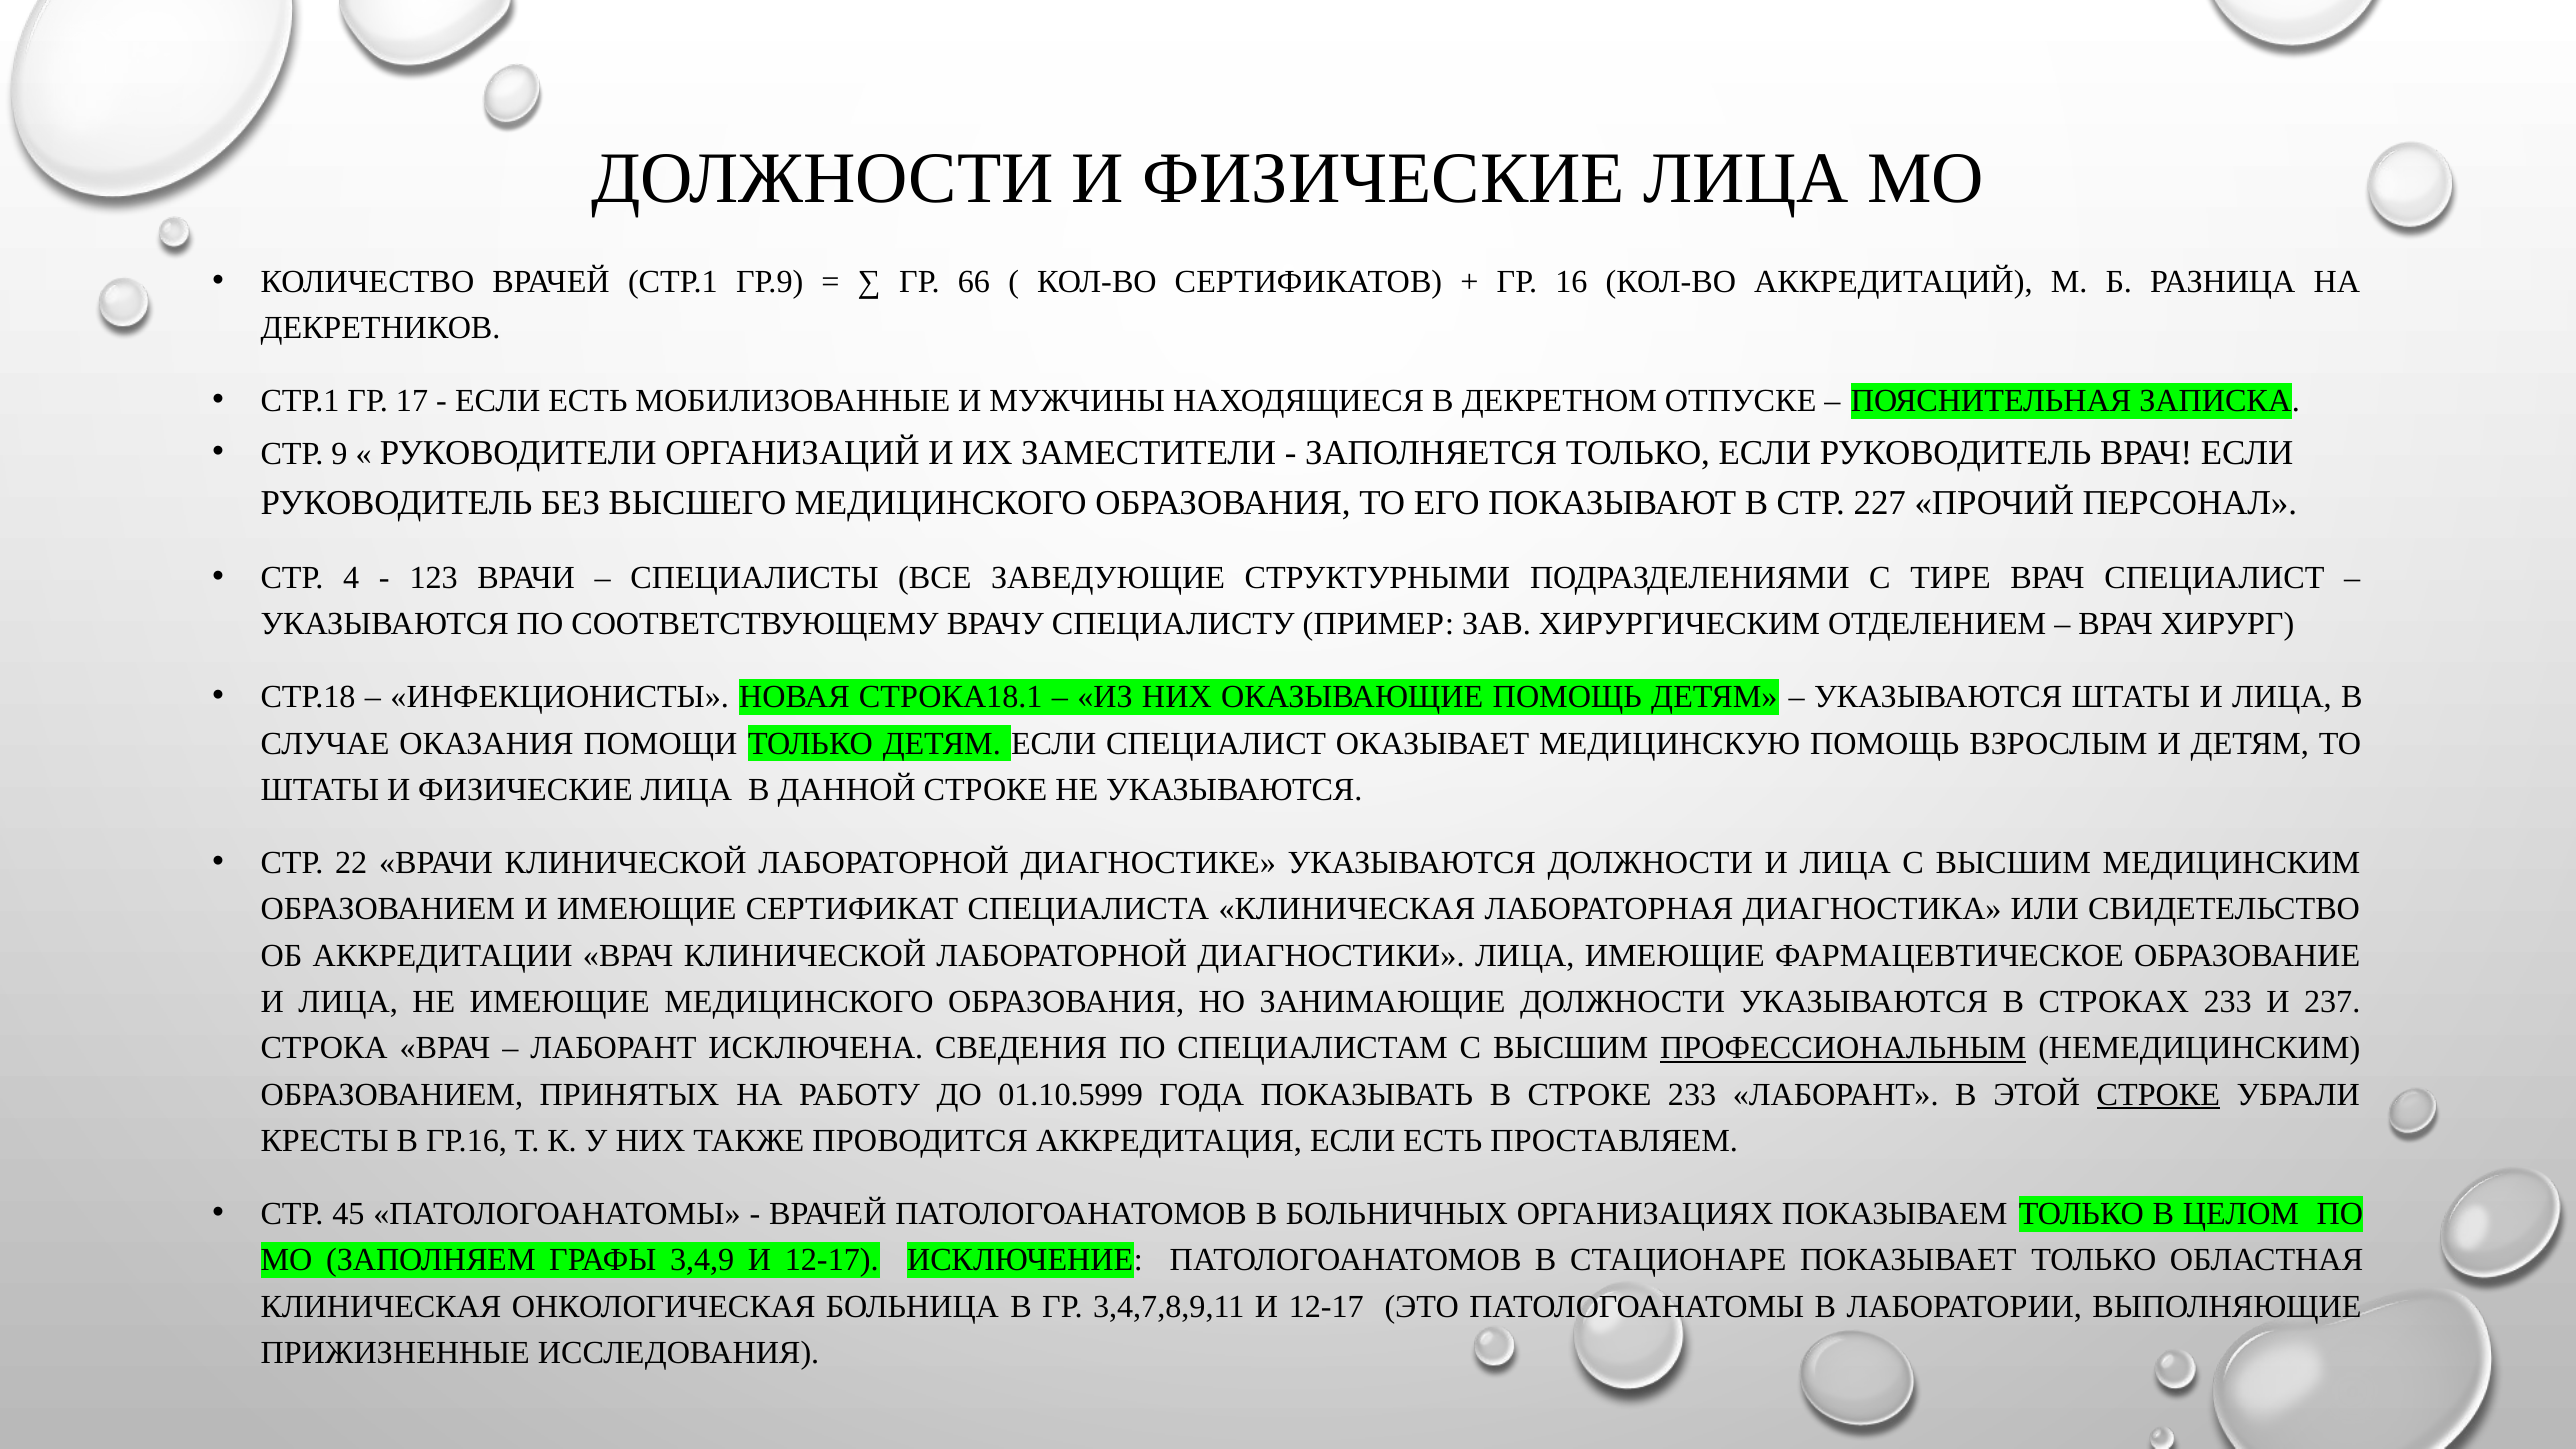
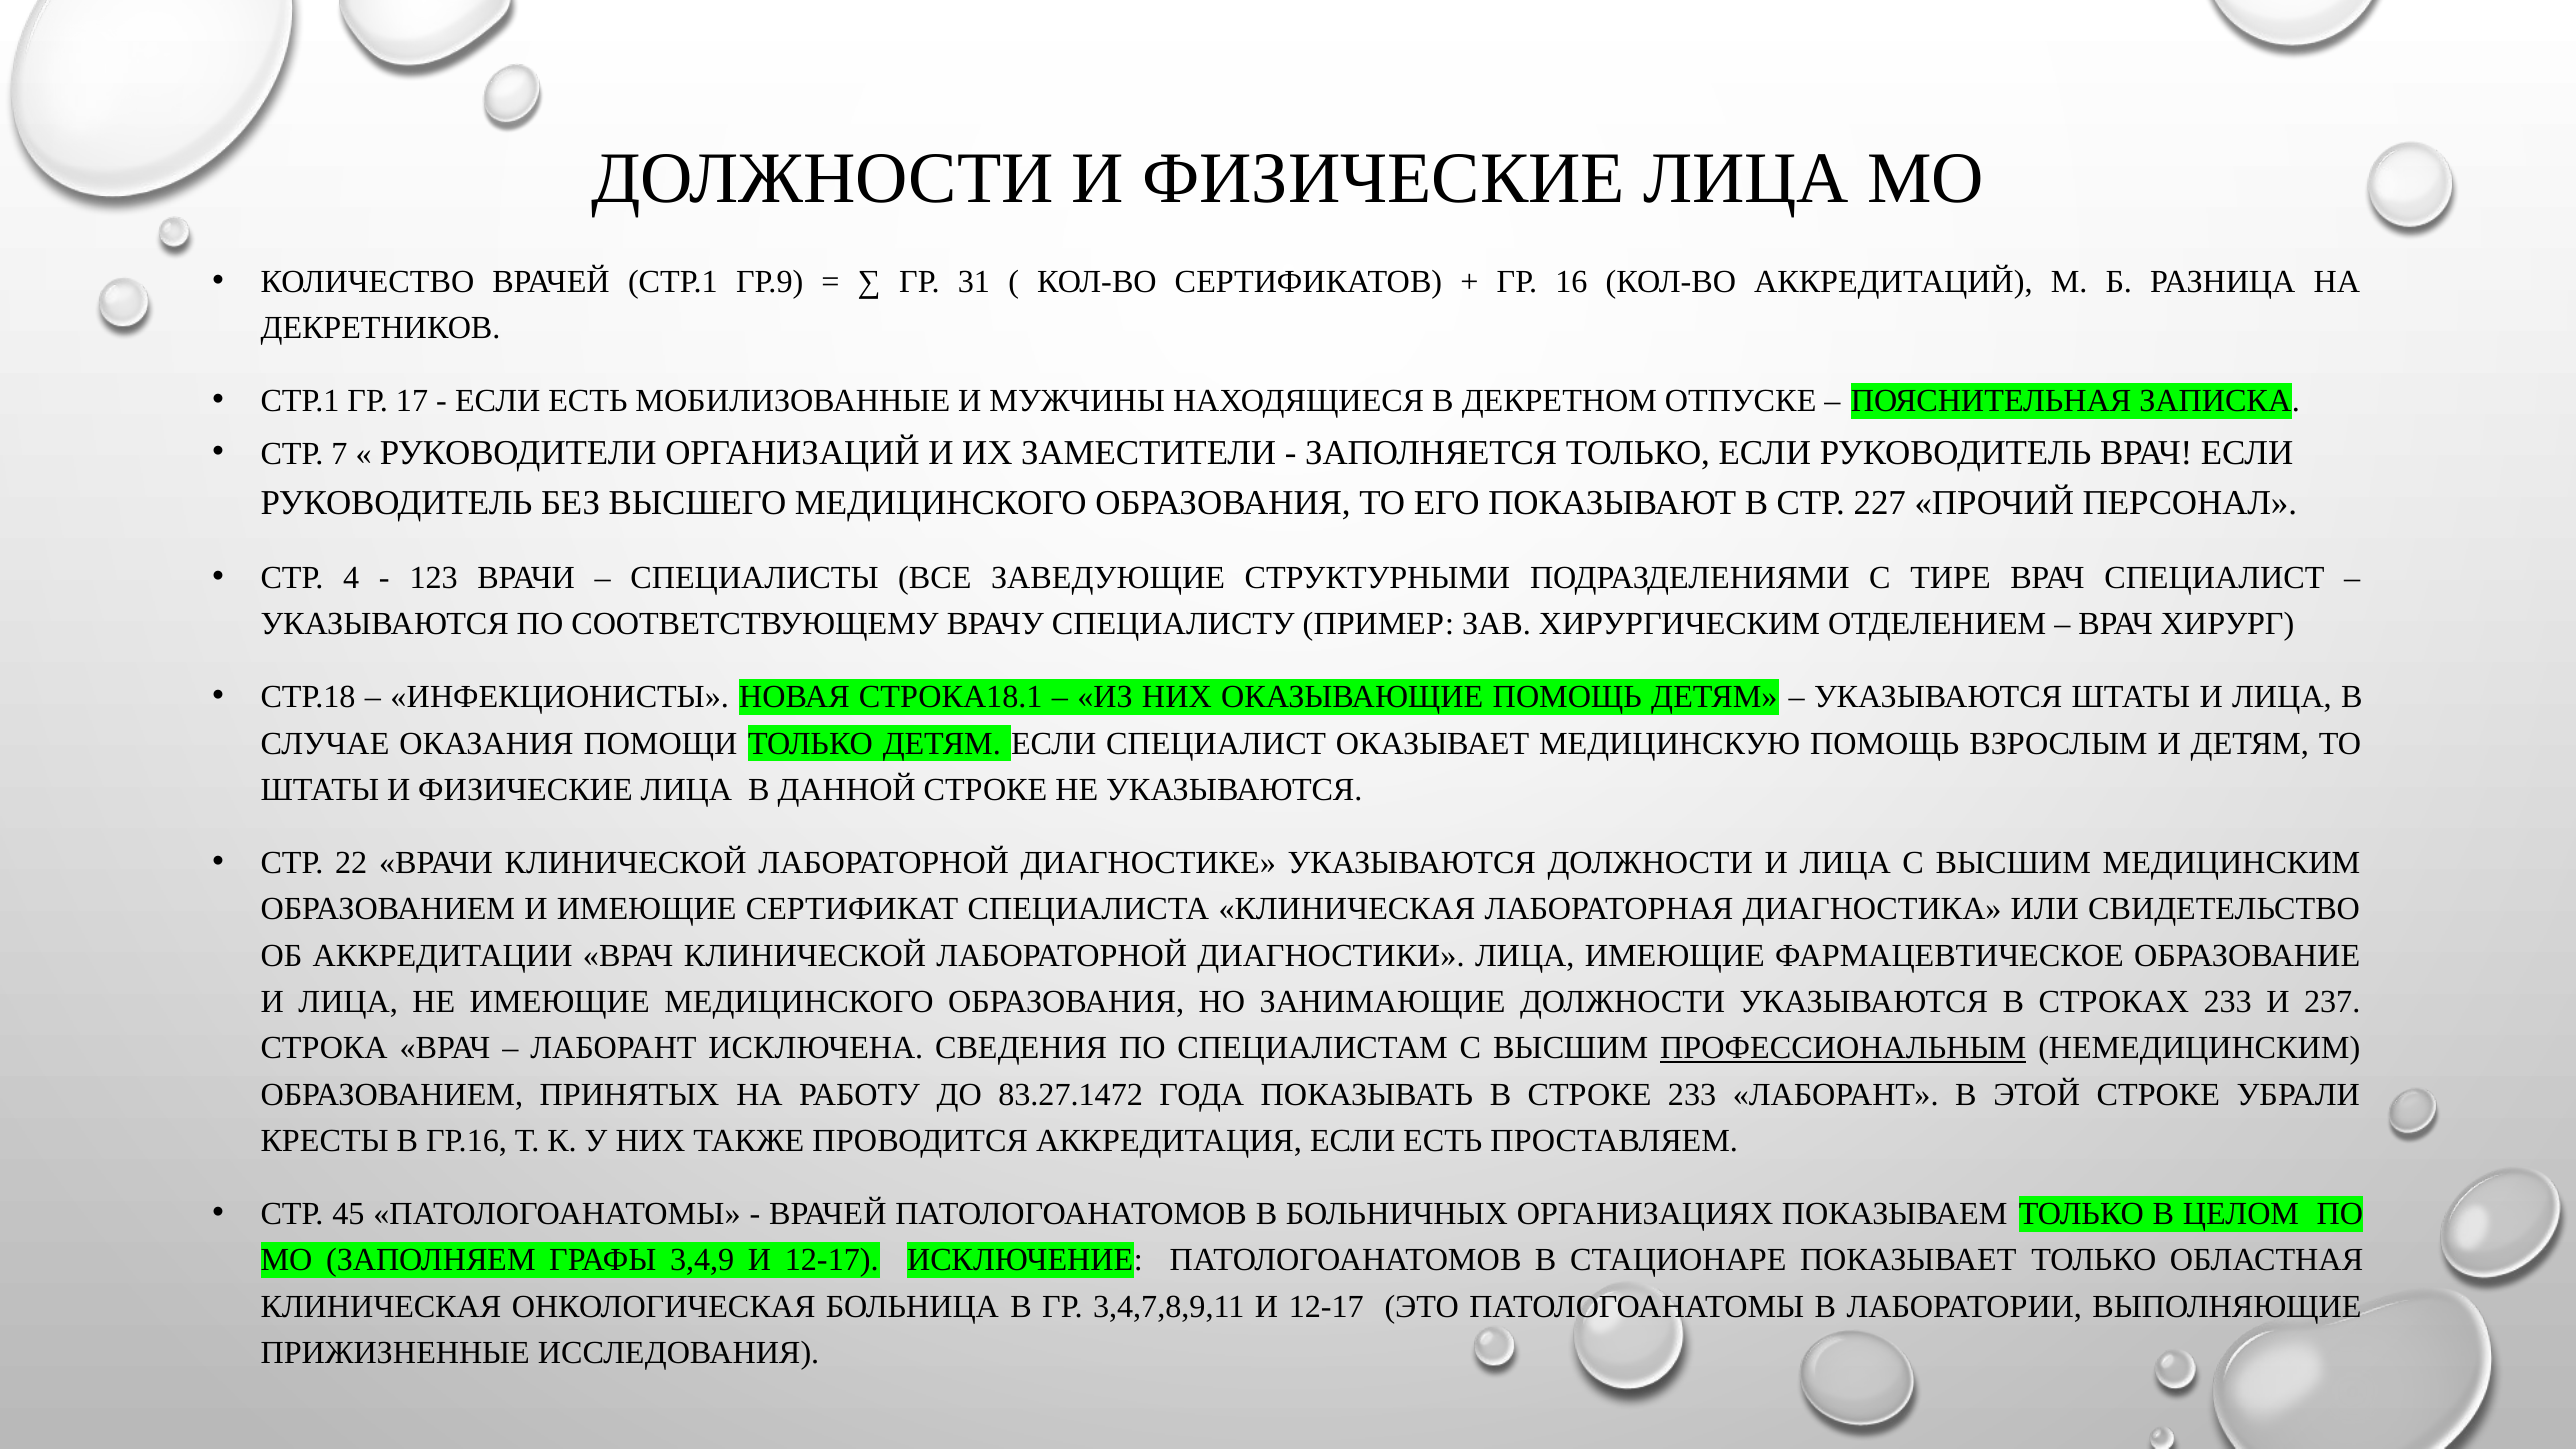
66: 66 -> 31 (974, 282)
9: 9 -> 7 (339, 454)
01.10.5999: 01.10.5999 -> 83.27.1472 (1071, 1094)
СТРОКЕ underline: present -> none (2158, 1094)
